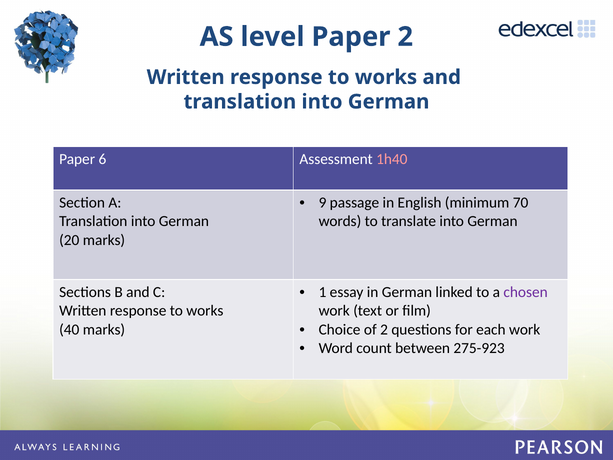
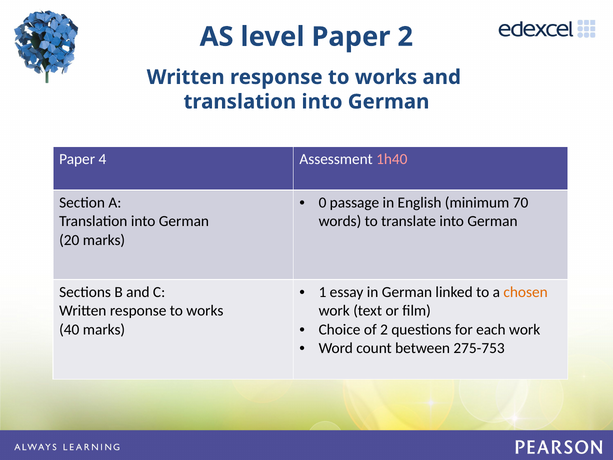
6: 6 -> 4 (102, 159)
9: 9 -> 0 (323, 203)
chosen colour: purple -> orange (526, 292)
275-923: 275-923 -> 275-753 (479, 348)
